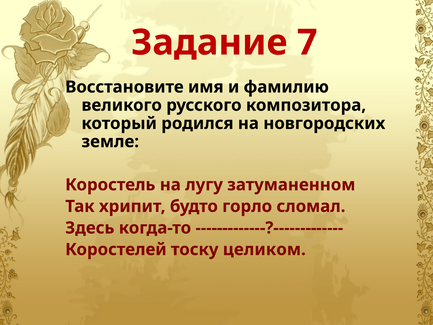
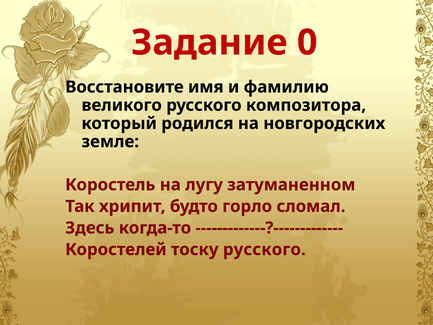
7: 7 -> 0 (307, 43)
тоску целиком: целиком -> русского (264, 249)
